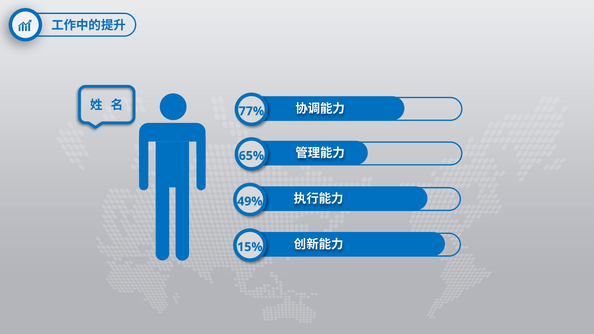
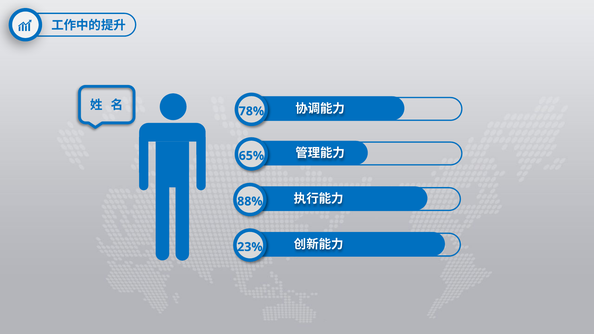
77%: 77% -> 78% (251, 111)
49%: 49% -> 88% (250, 201)
15%: 15% -> 23% (250, 247)
